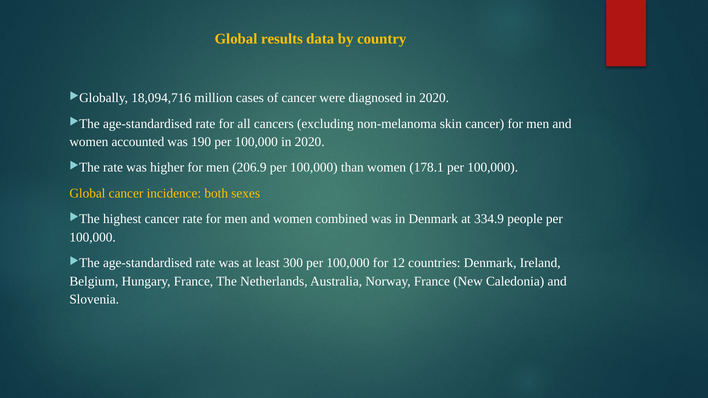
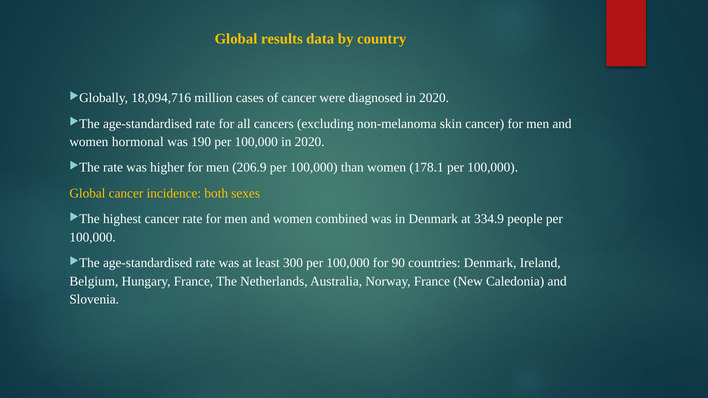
accounted: accounted -> hormonal (138, 142)
12: 12 -> 90 (398, 263)
